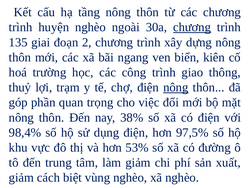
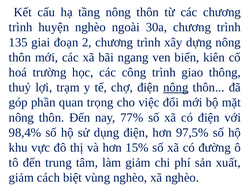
chương underline: present -> none (192, 27)
38%: 38% -> 77% (132, 118)
53%: 53% -> 15% (137, 148)
